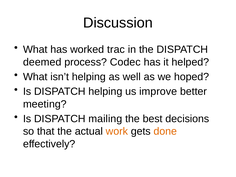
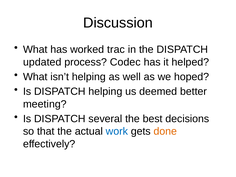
deemed: deemed -> updated (42, 62)
improve: improve -> deemed (158, 91)
mailing: mailing -> several (105, 119)
work colour: orange -> blue (117, 131)
